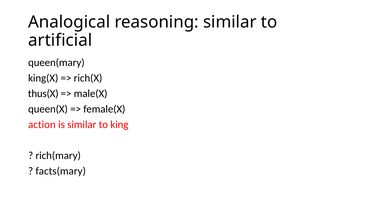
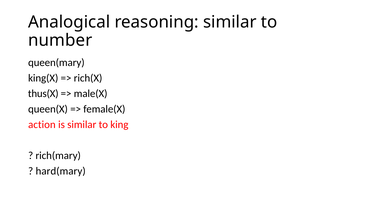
artificial: artificial -> number (60, 40)
facts(mary: facts(mary -> hard(mary (61, 171)
